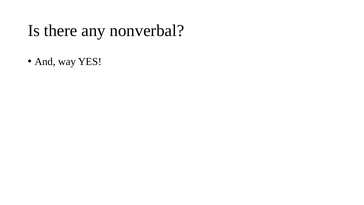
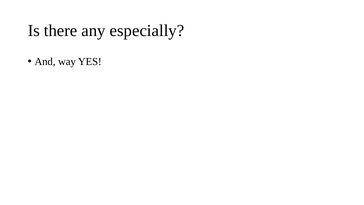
nonverbal: nonverbal -> especially (147, 31)
